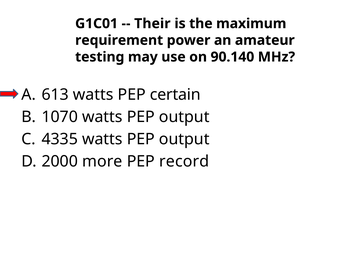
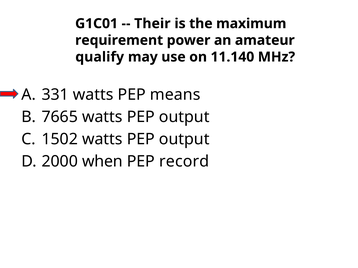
testing: testing -> qualify (100, 57)
90.140: 90.140 -> 11.140 (232, 57)
613: 613 -> 331 (55, 95)
certain: certain -> means (175, 95)
1070: 1070 -> 7665 (60, 117)
4335: 4335 -> 1502 (60, 139)
more: more -> when (102, 162)
